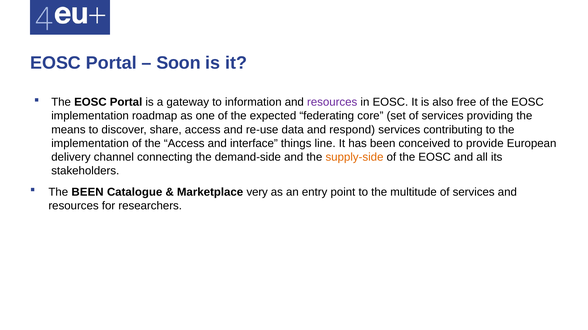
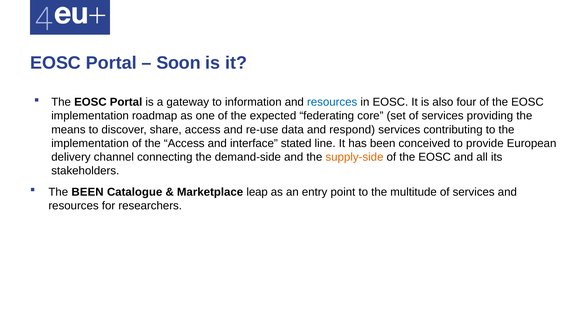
resources colour: purple -> blue (332, 102)
free: free -> four (466, 102)
things: things -> stated (296, 144)
very: very -> leap (257, 192)
